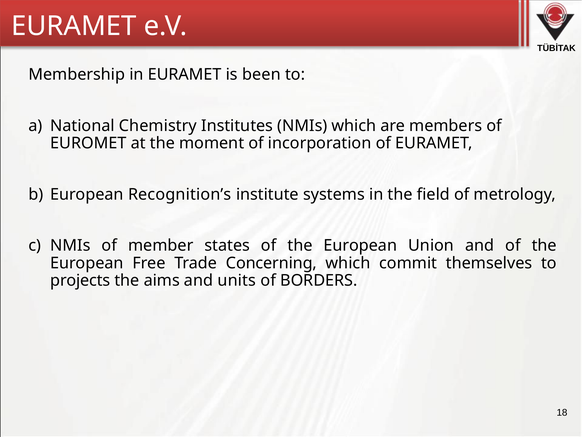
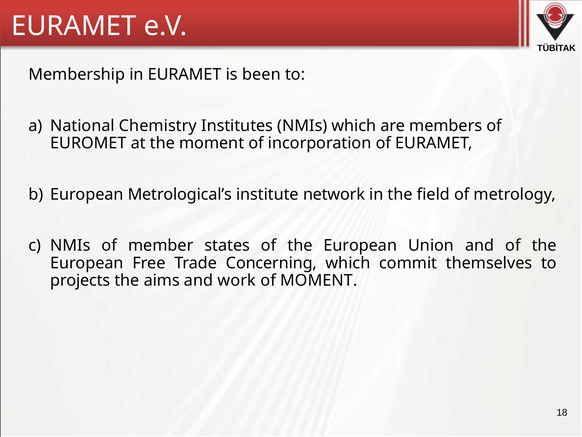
Recognition’s: Recognition’s -> Metrological’s (180, 194)
systems: systems -> network (334, 194)
units: units -> work (237, 280)
of BORDERS: BORDERS -> MOMENT (319, 280)
